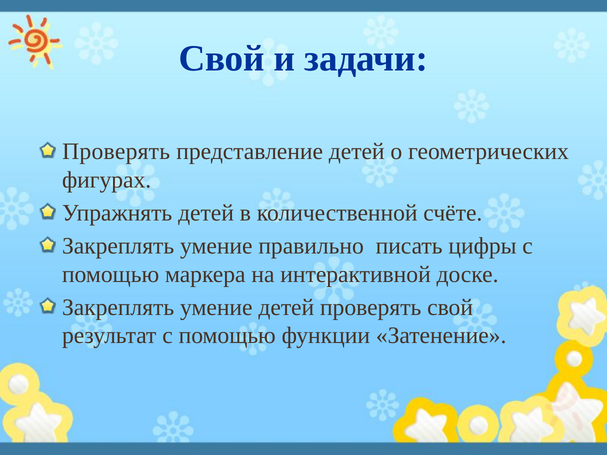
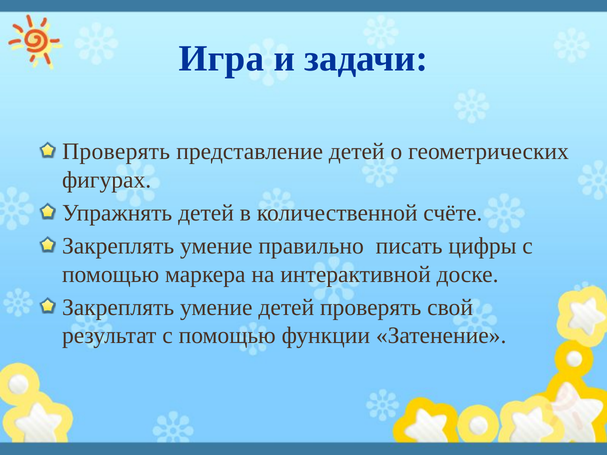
Свой: Свой -> Игра (221, 59)
